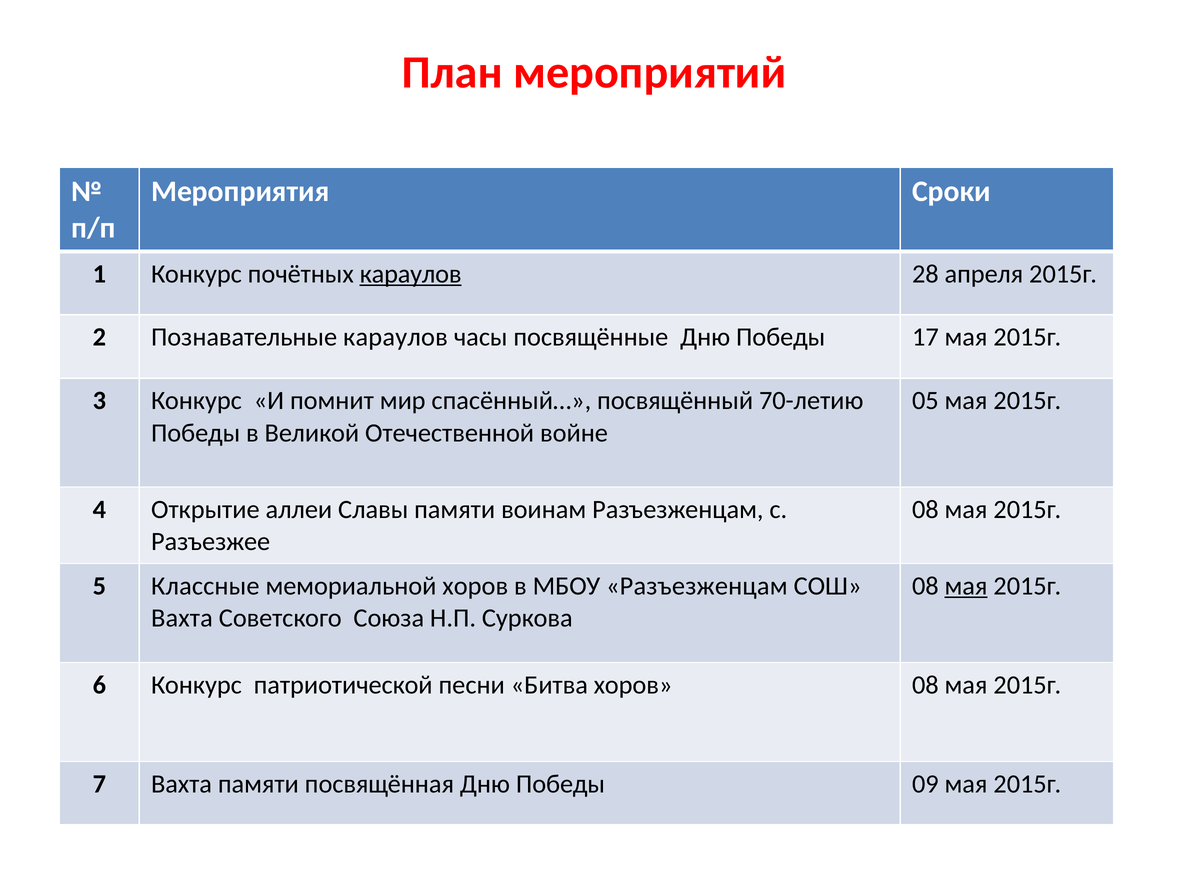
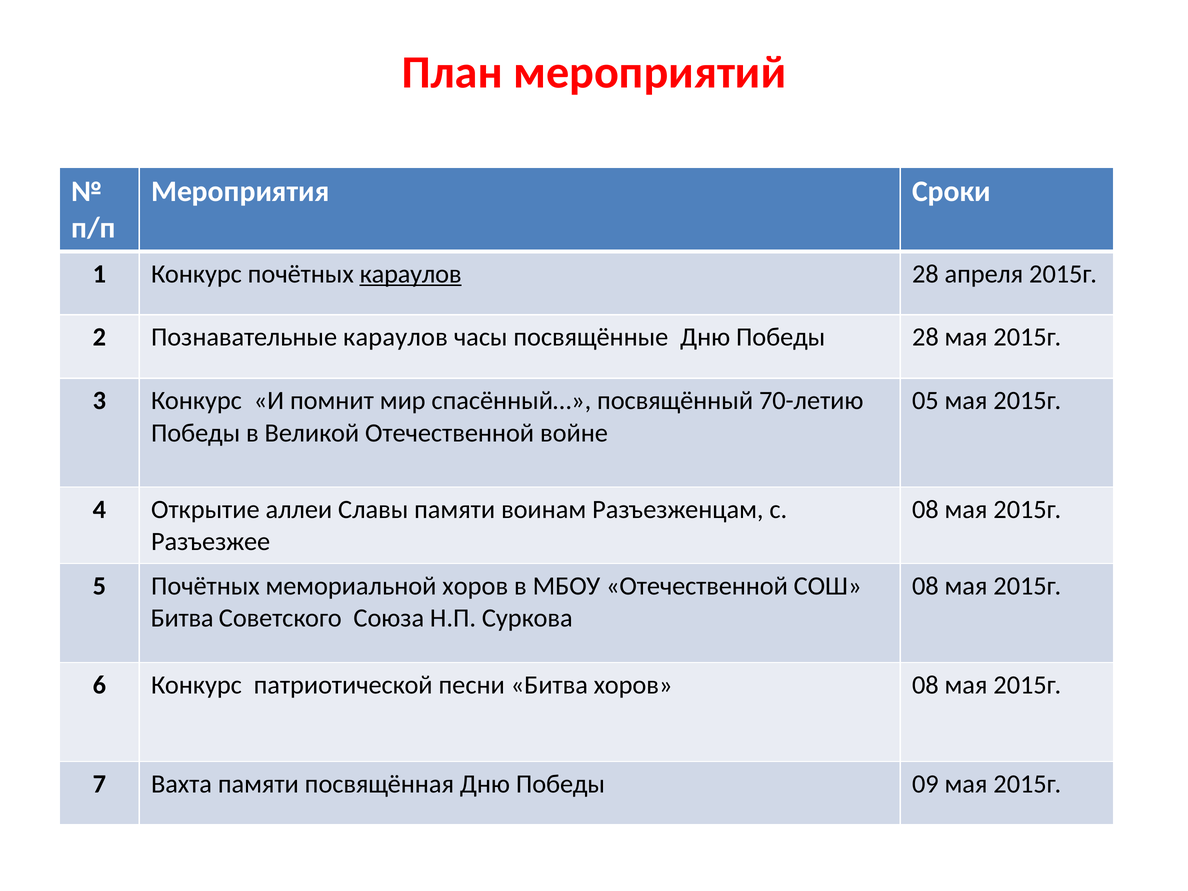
Победы 17: 17 -> 28 (925, 337)
5 Классные: Классные -> Почётных (205, 586)
МБОУ Разъезженцам: Разъезженцам -> Отечественной (697, 586)
мая underline: present -> none (966, 586)
Вахта: Вахта -> Битва (182, 618)
